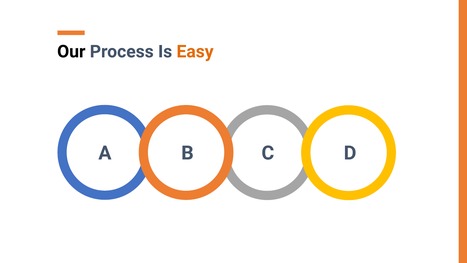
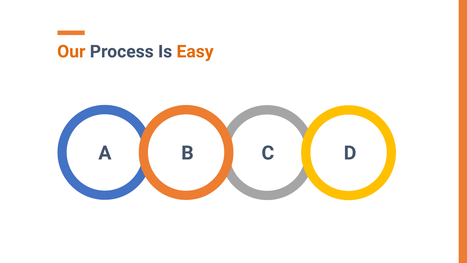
Our colour: black -> orange (71, 52)
